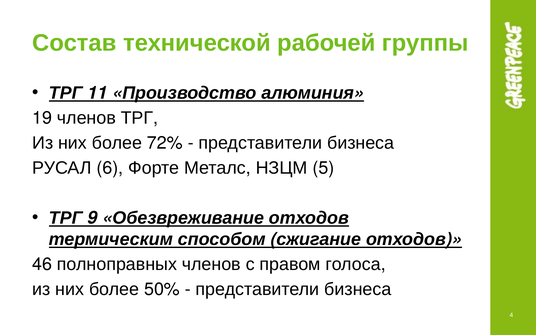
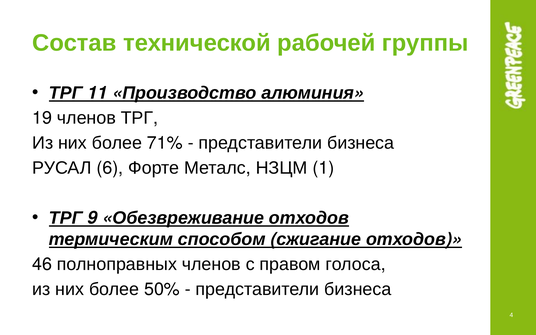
72%: 72% -> 71% (165, 143)
5: 5 -> 1 (323, 168)
